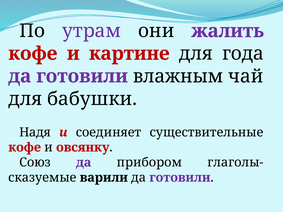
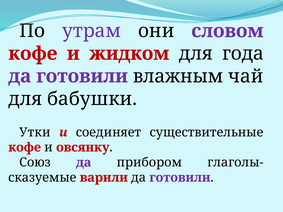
жалить: жалить -> словом (227, 31)
картине: картине -> жидком (129, 54)
Надя: Надя -> Утки (35, 132)
варили colour: black -> red (104, 178)
